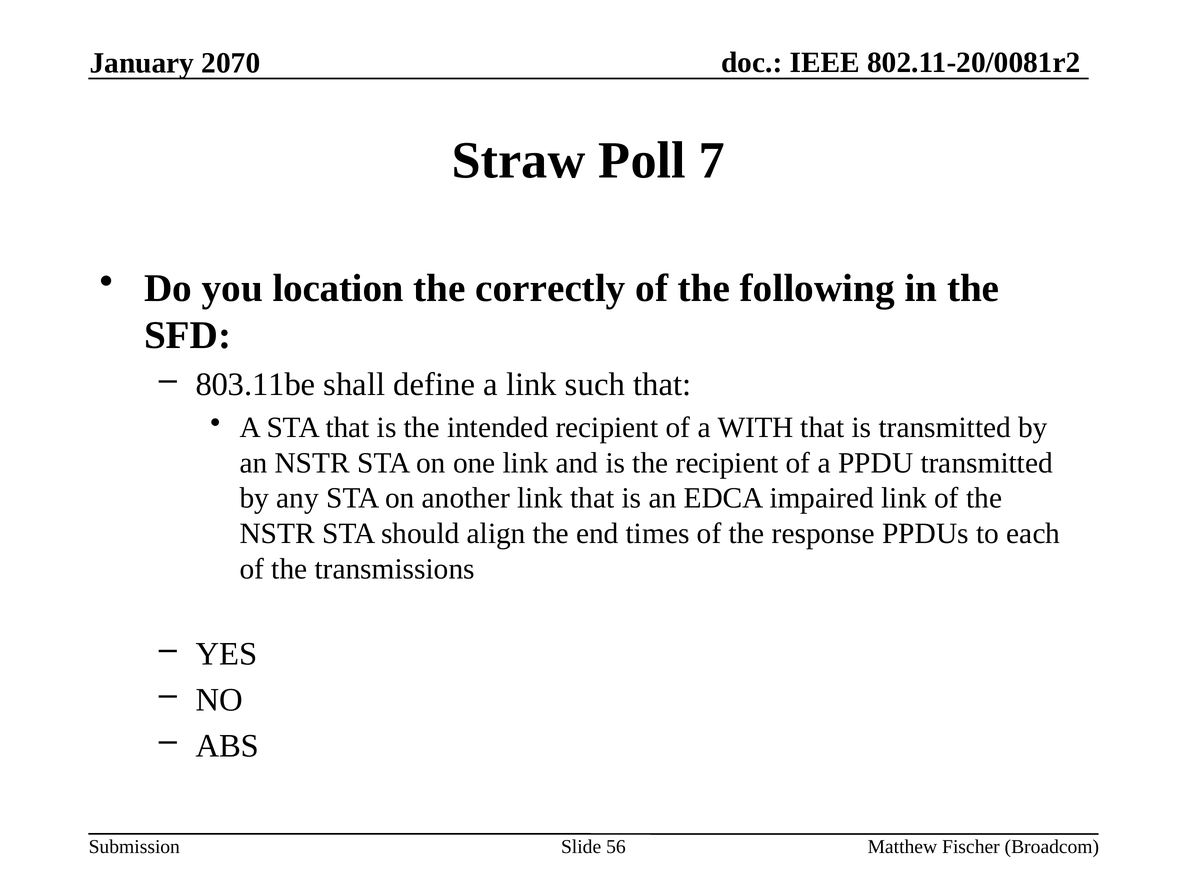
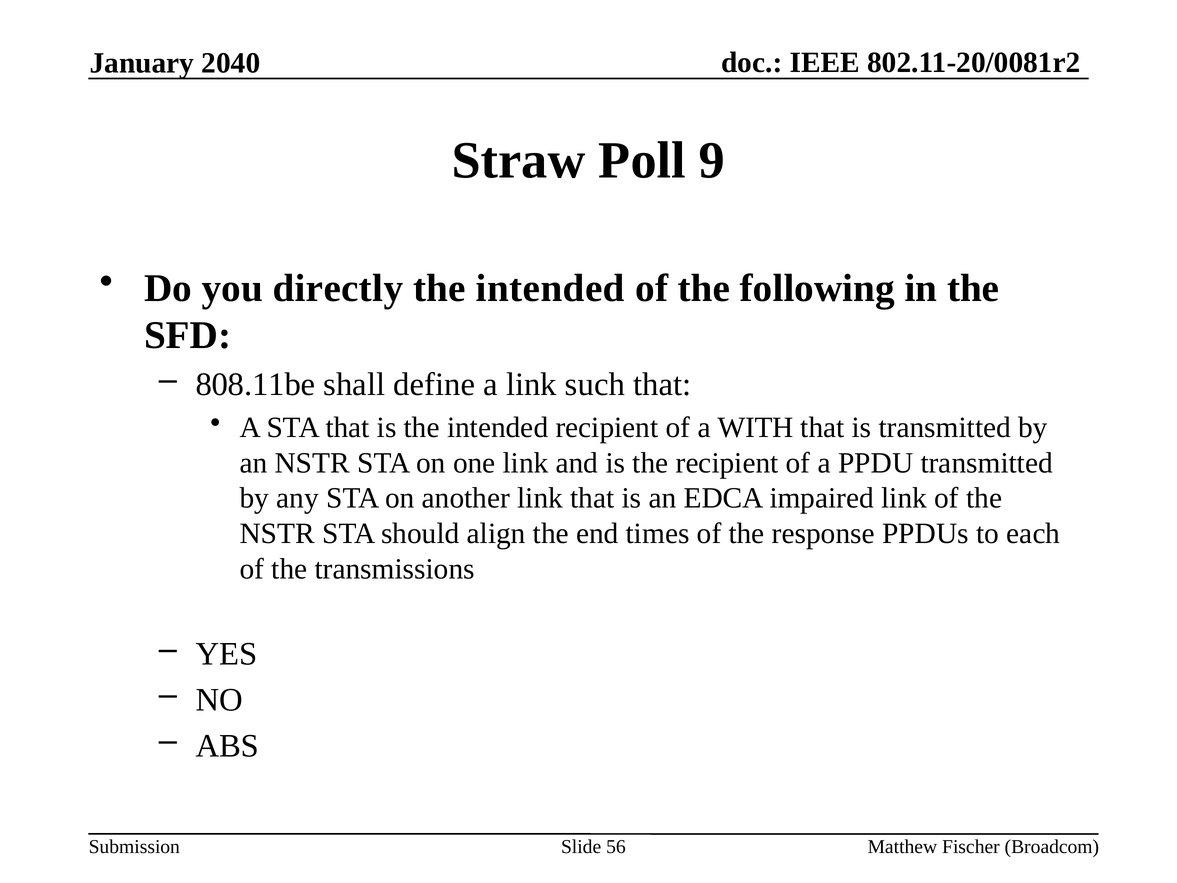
2070: 2070 -> 2040 (231, 63)
7: 7 -> 9 (712, 161)
location: location -> directly (338, 288)
correctly: correctly -> intended (550, 288)
803.11be: 803.11be -> 808.11be (255, 385)
